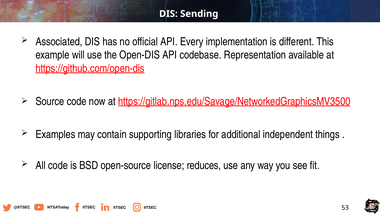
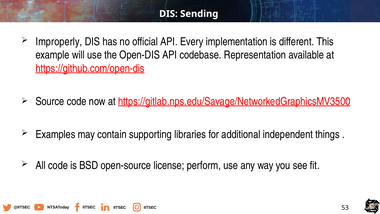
Associated: Associated -> Improperly (59, 42)
reduces: reduces -> perform (204, 165)
